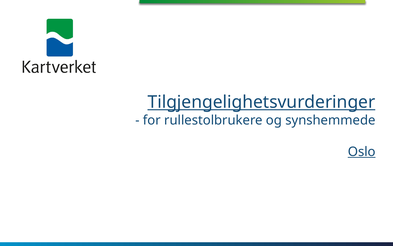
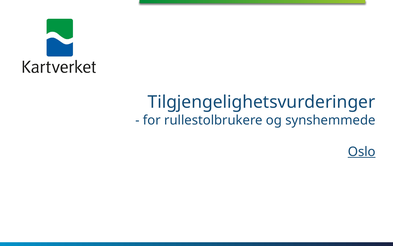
Tilgjengelighetsvurderinger underline: present -> none (261, 102)
